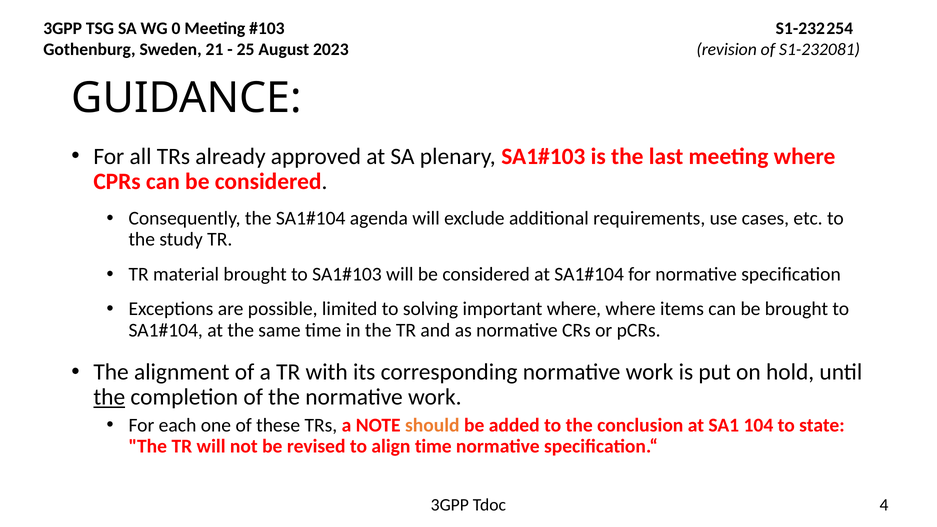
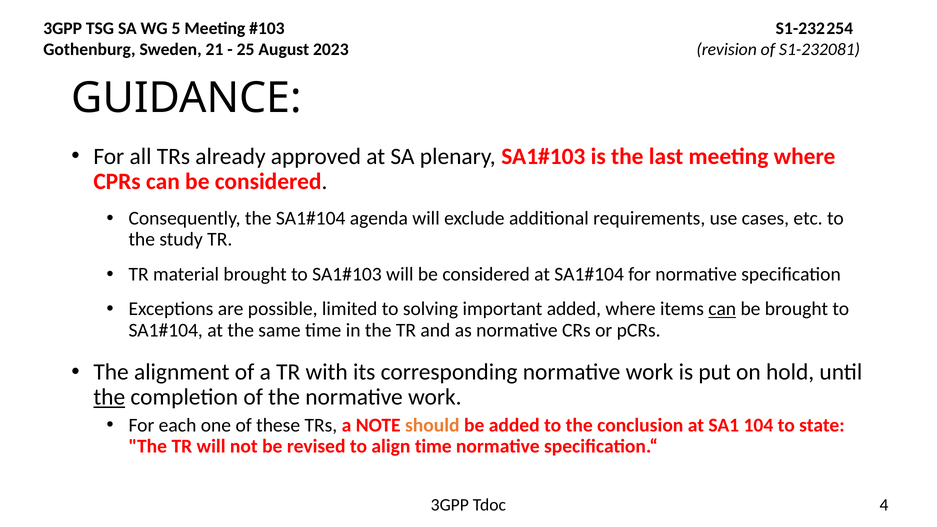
0: 0 -> 5 (176, 28)
important where: where -> added (574, 309)
can underline: none -> present (722, 309)
